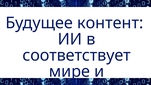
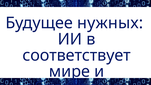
контент: контент -> нужных (110, 23)
